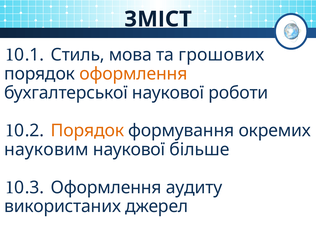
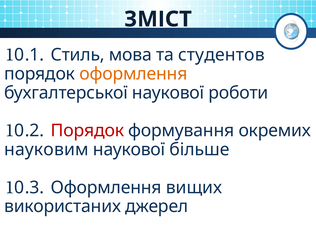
грошових: грошових -> студентов (221, 55)
Порядок colour: orange -> red (87, 131)
аудиту: аудиту -> вищих (194, 187)
